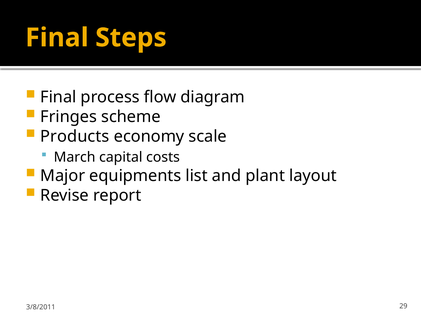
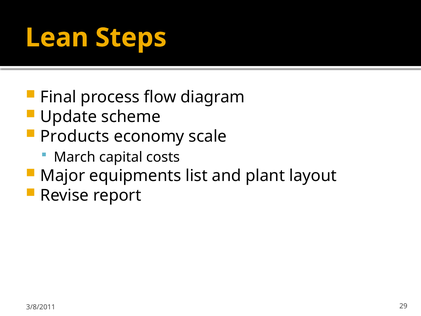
Final: Final -> Lean (57, 38)
Fringes: Fringes -> Update (69, 117)
